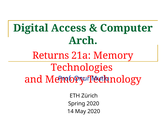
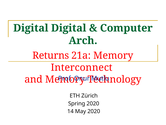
Digital Access: Access -> Digital (69, 28)
Technologies: Technologies -> Interconnect (82, 67)
